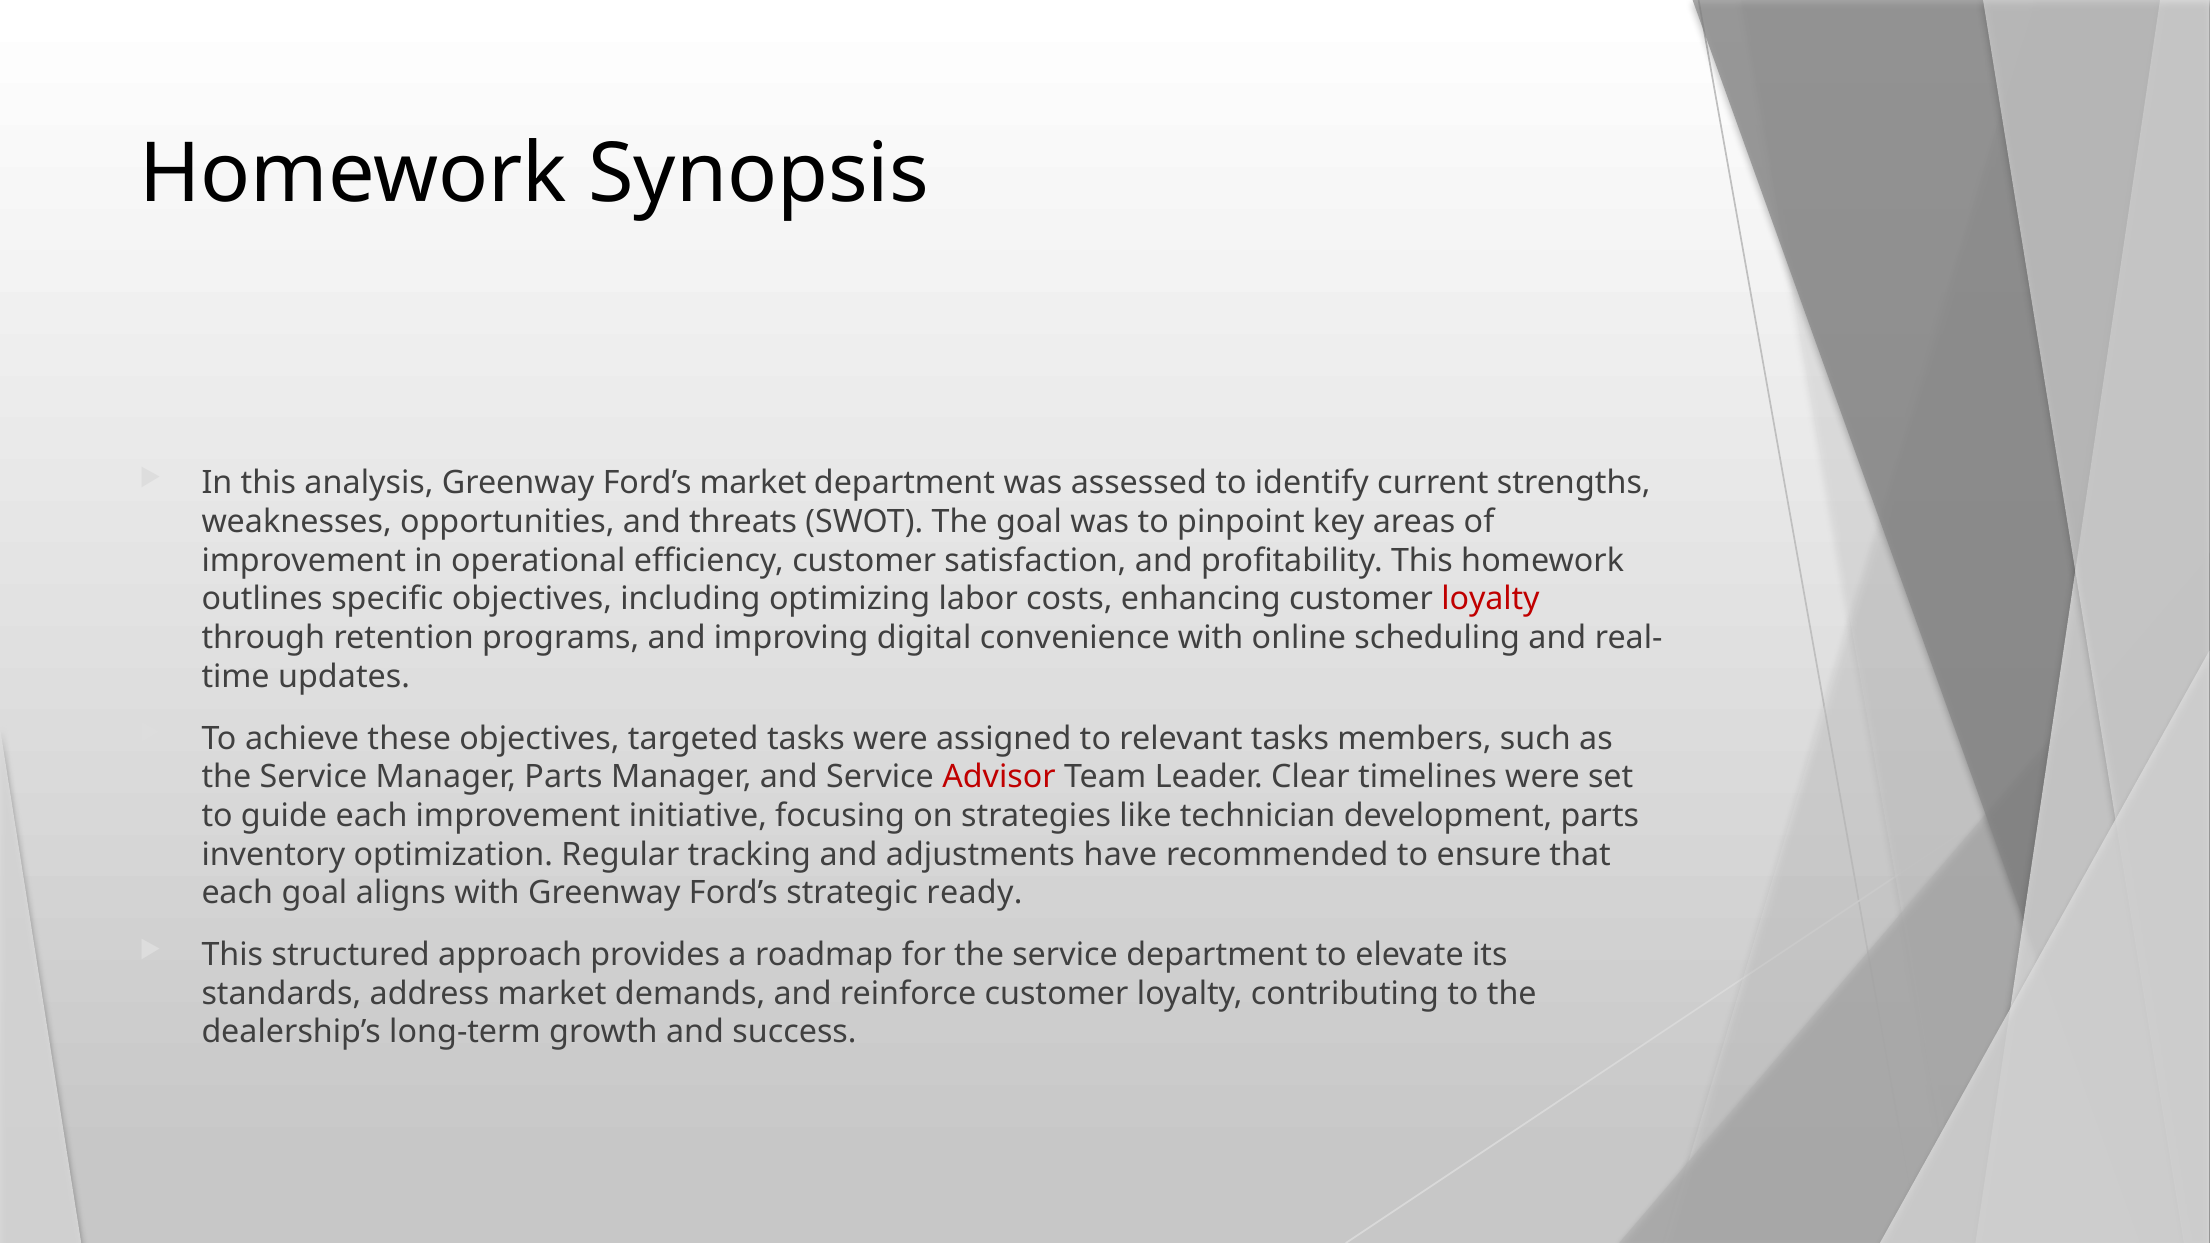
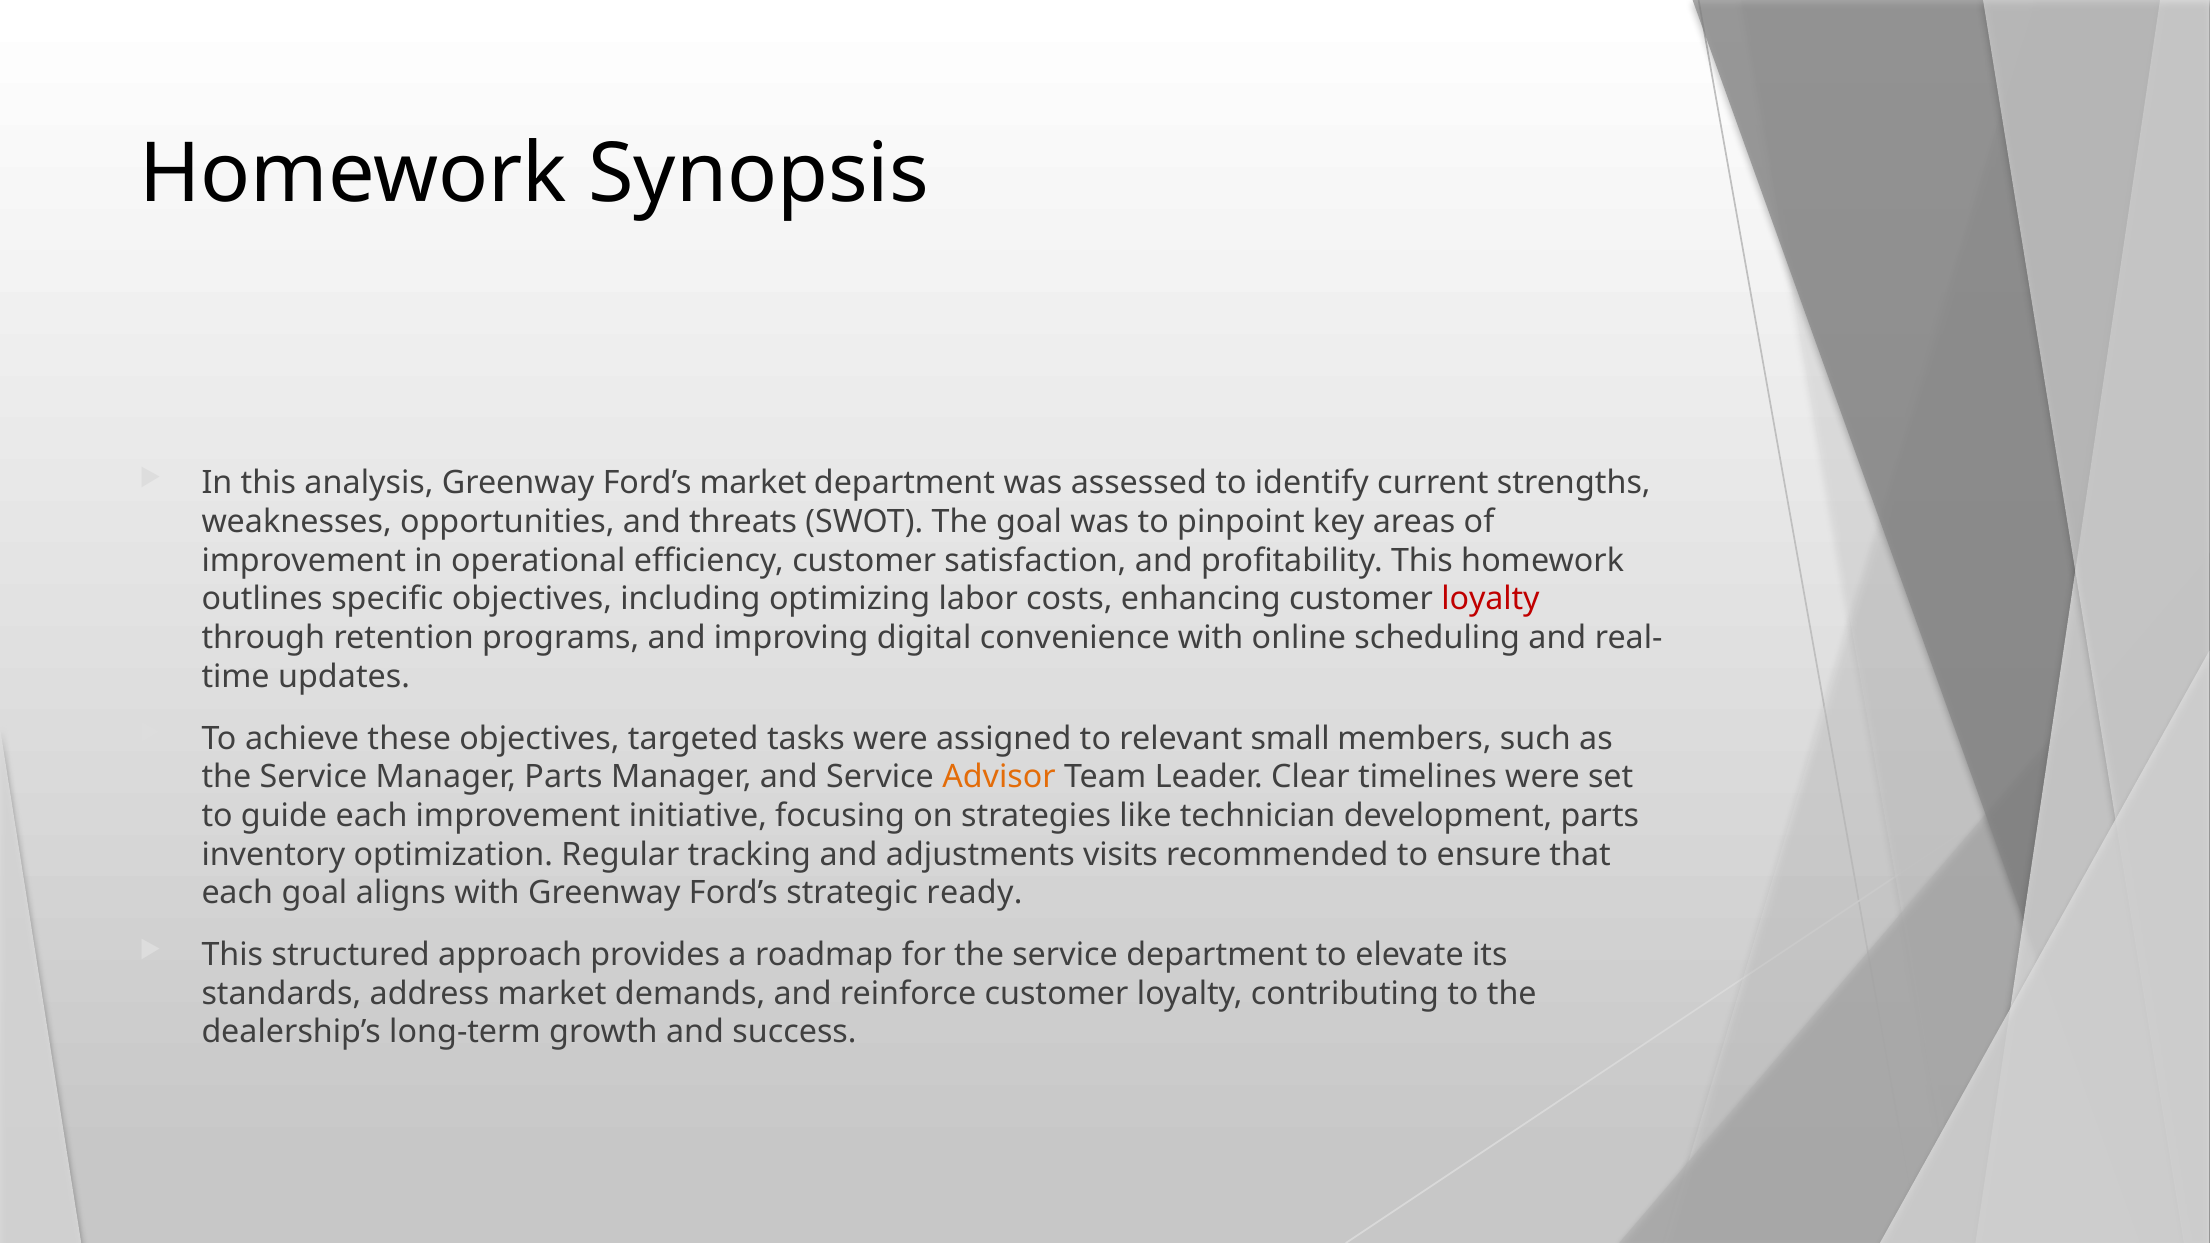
relevant tasks: tasks -> small (1290, 738)
Advisor colour: red -> orange (999, 777)
have: have -> visits (1121, 855)
